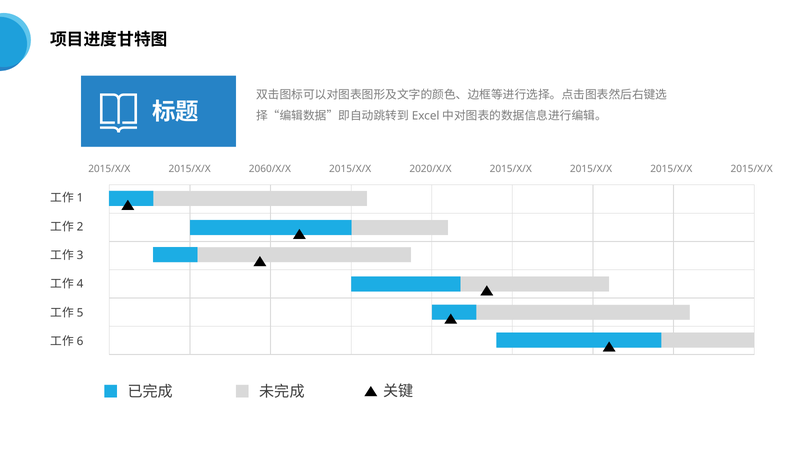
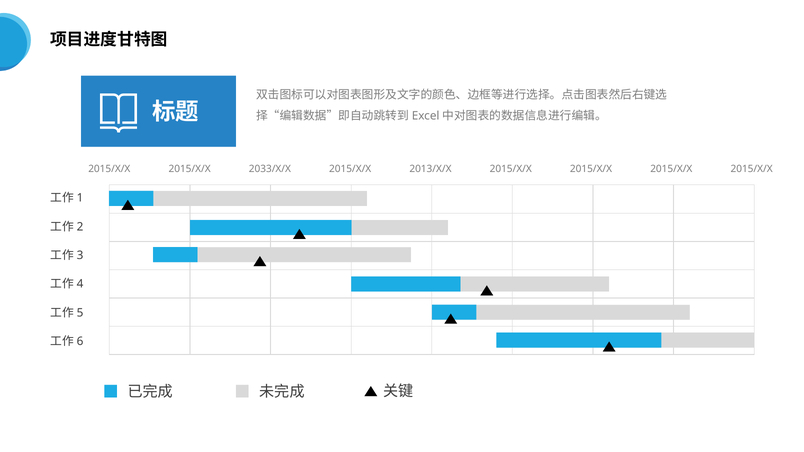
2060/X/X: 2060/X/X -> 2033/X/X (270, 169)
2020/X/X: 2020/X/X -> 2013/X/X (430, 169)
